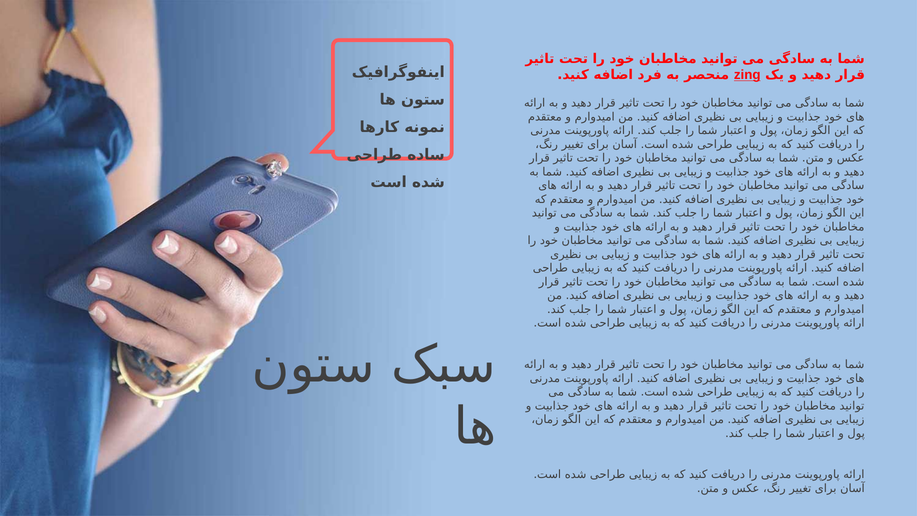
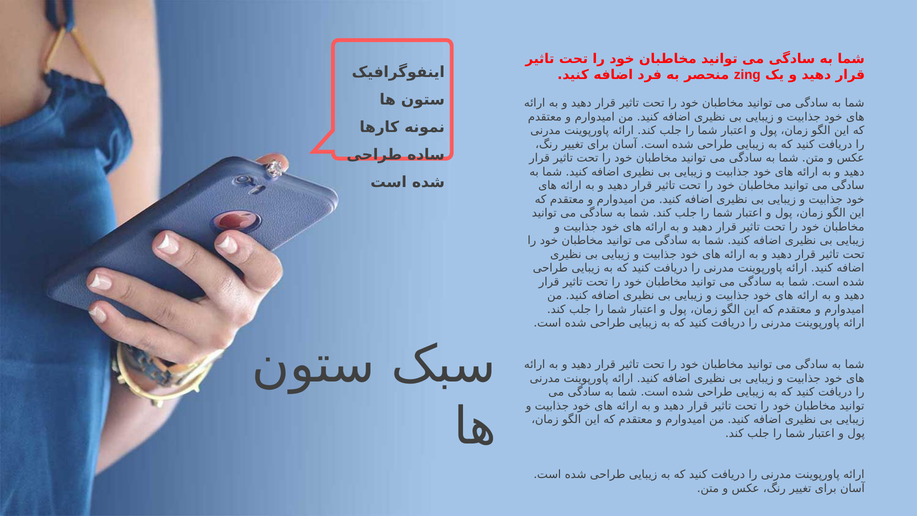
zing underline: present -> none (747, 75)
